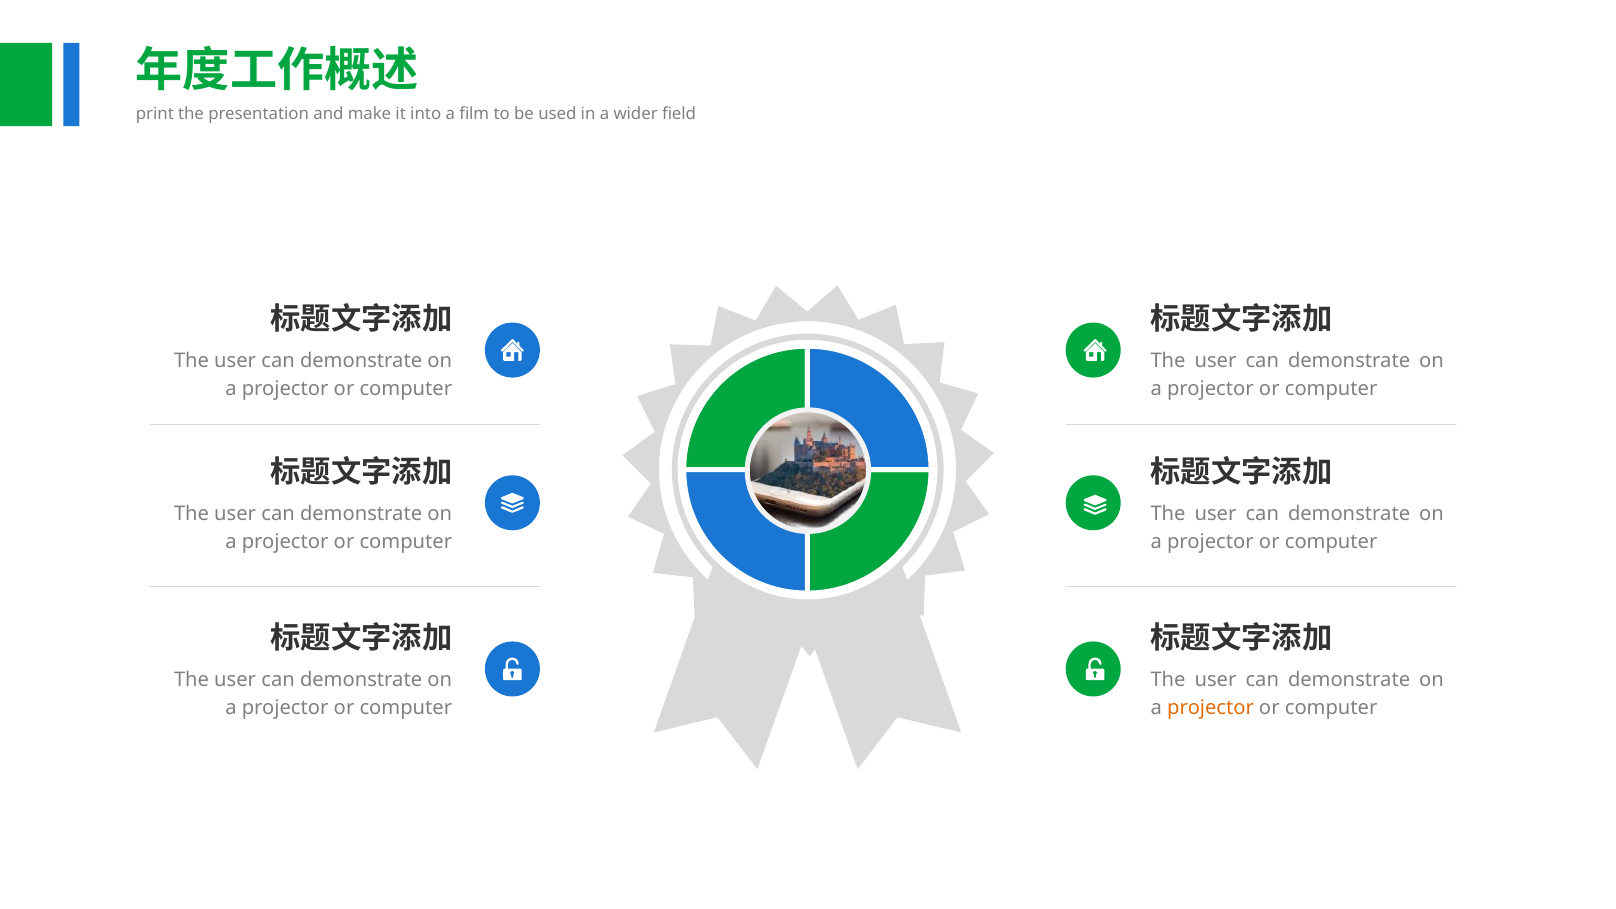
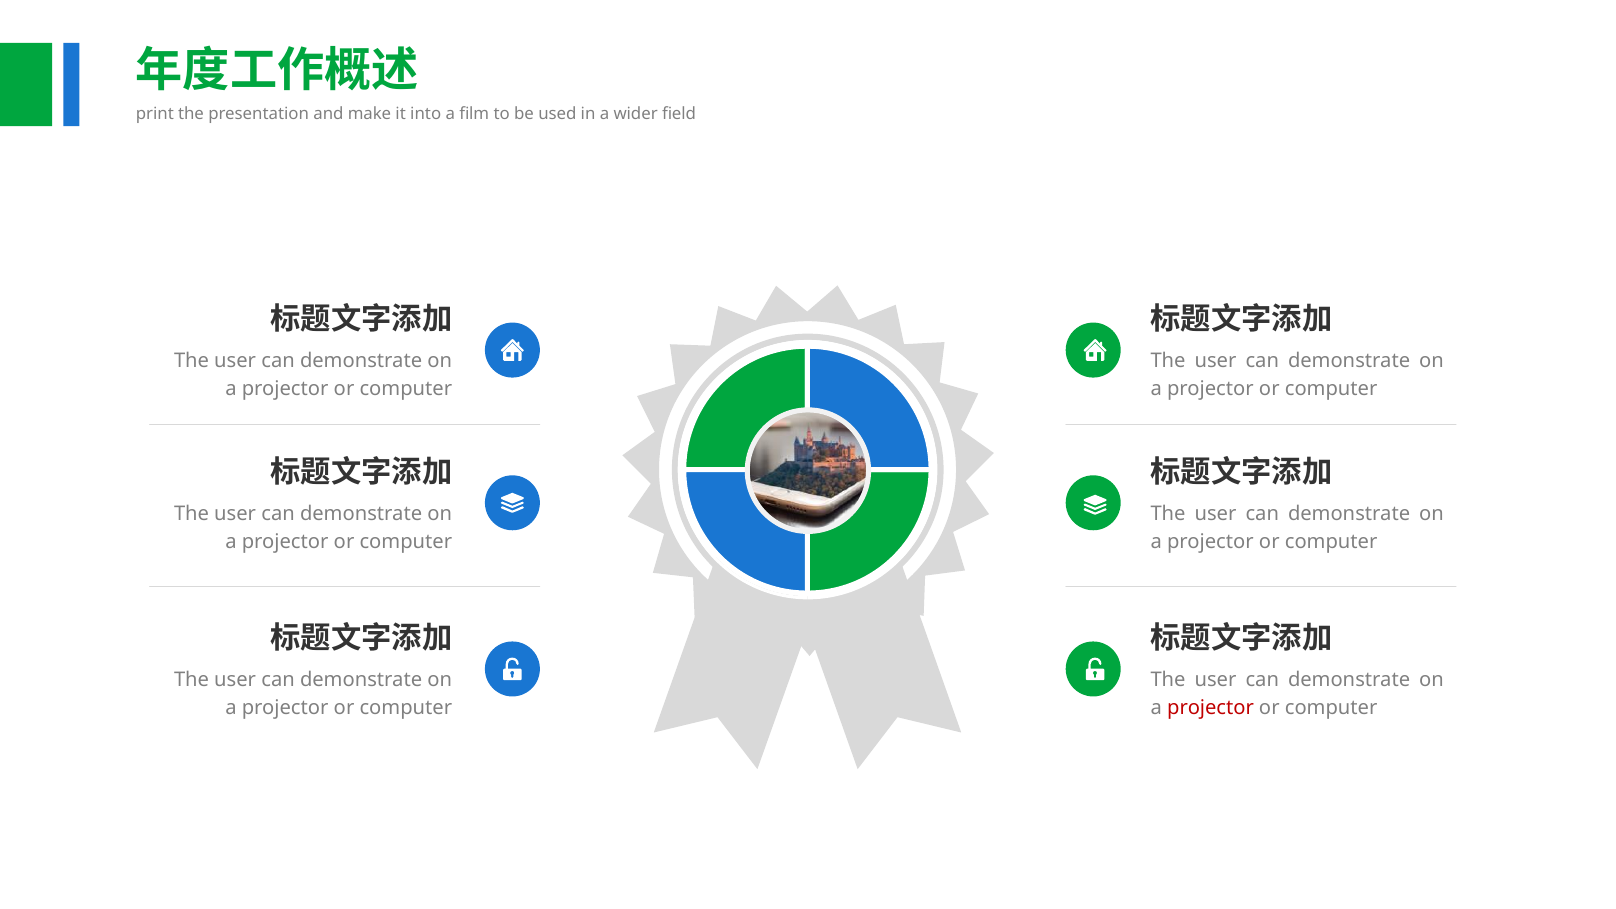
projector colour: orange -> red (1211, 708)
